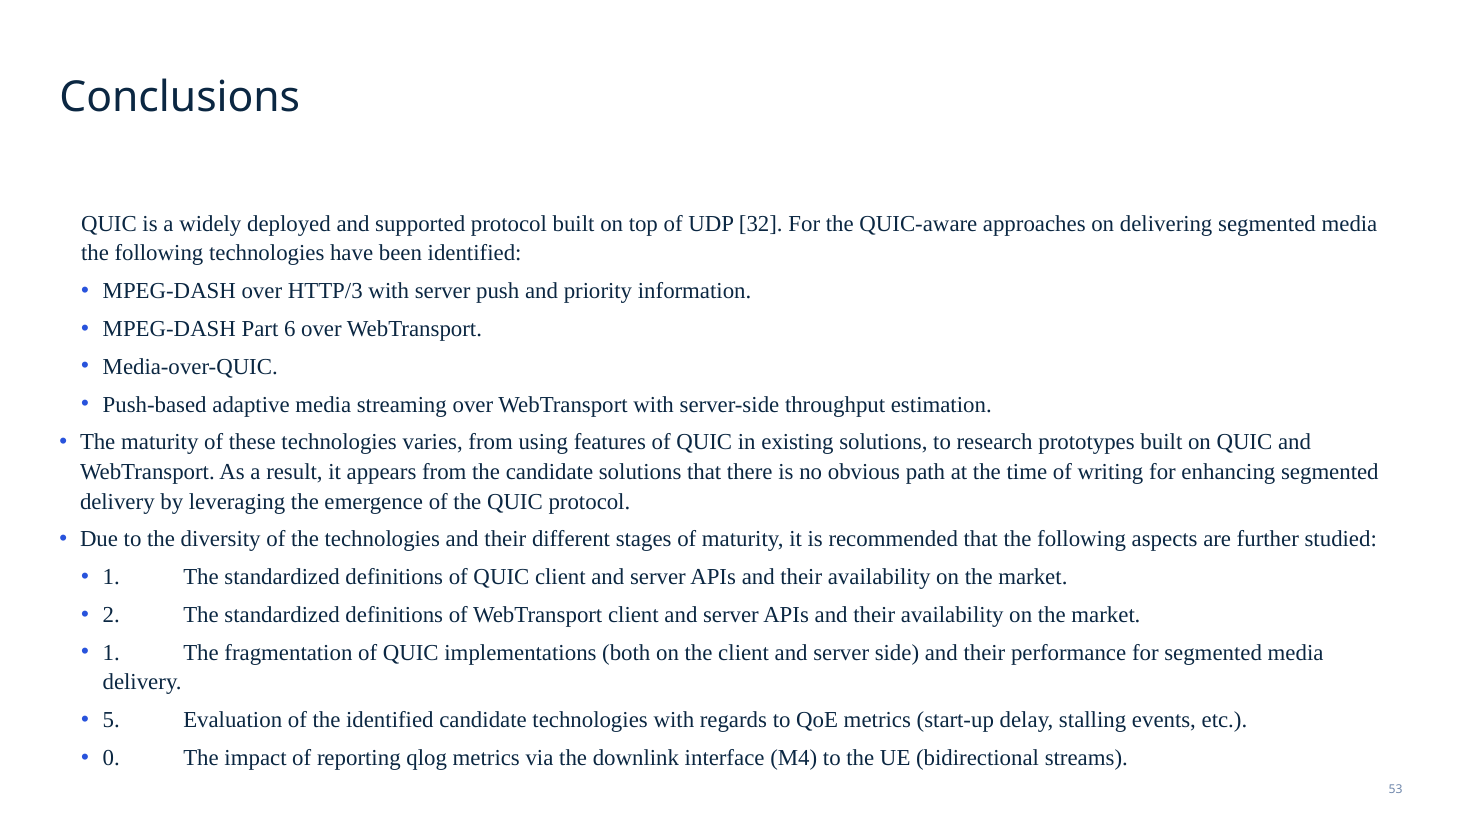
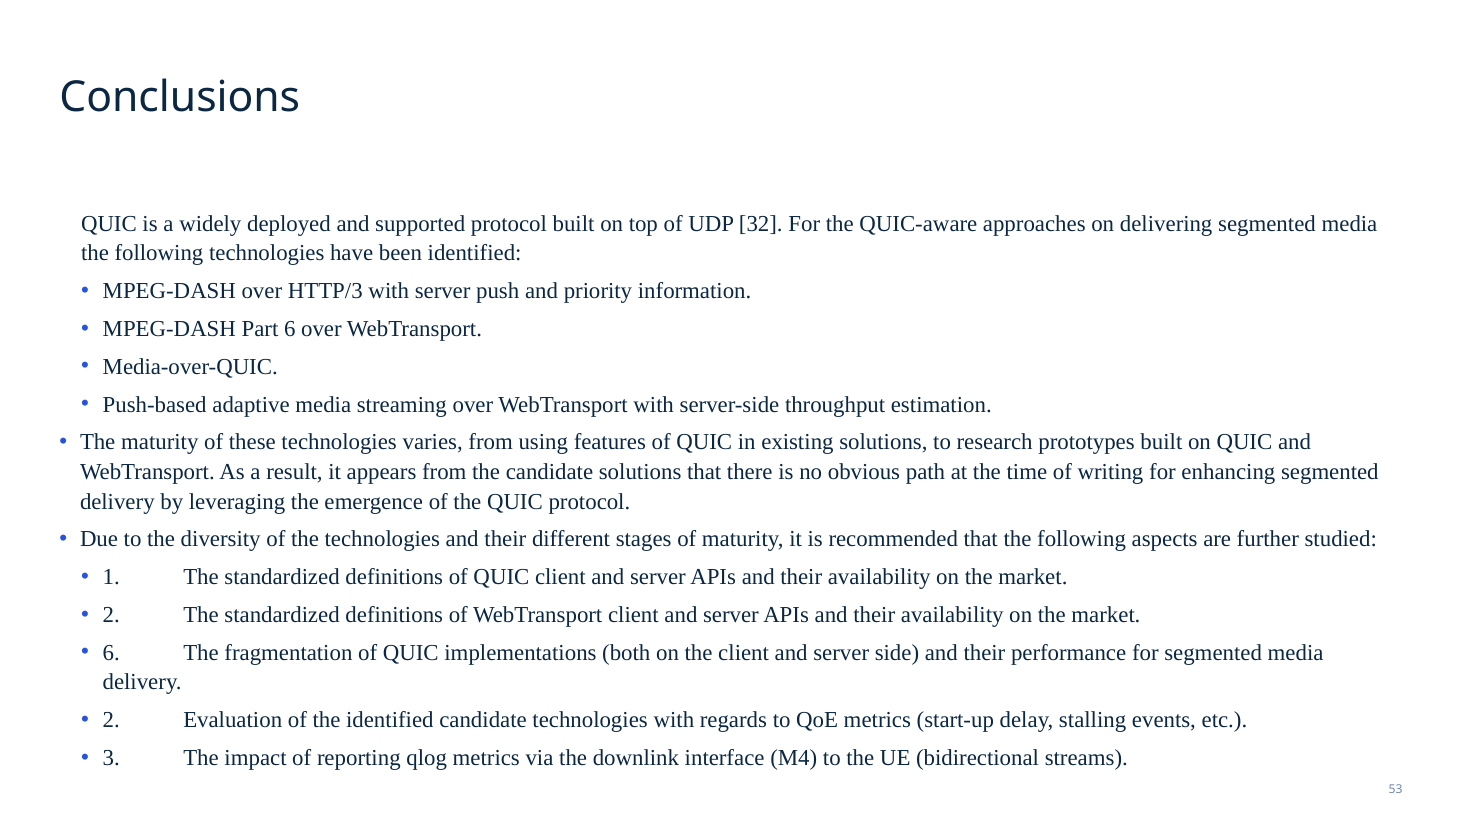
1: 1 -> 6 (111, 653)
5: 5 -> 2 (111, 720)
0: 0 -> 3 (111, 758)
